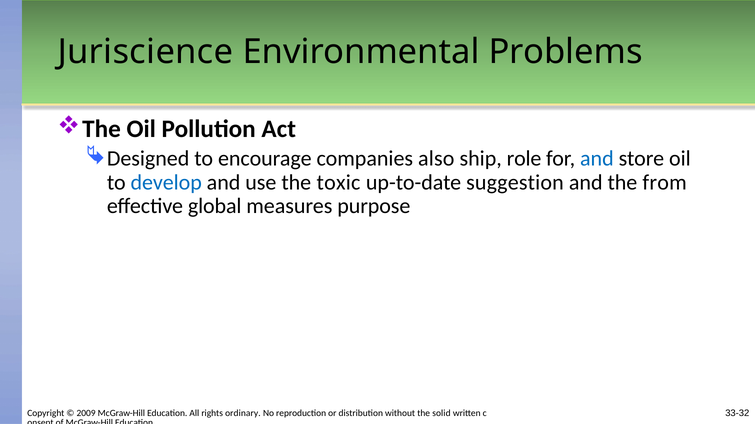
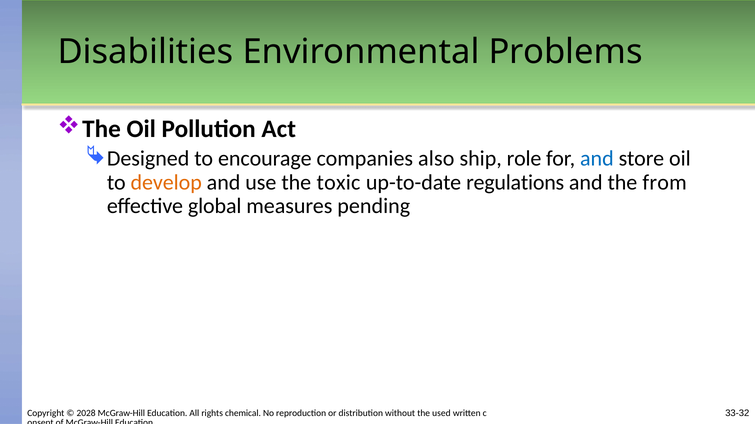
Juriscience: Juriscience -> Disabilities (146, 52)
develop colour: blue -> orange (166, 183)
suggestion: suggestion -> regulations (515, 183)
purpose: purpose -> pending (374, 206)
2009: 2009 -> 2028 (86, 414)
ordinary: ordinary -> chemical (243, 414)
solid: solid -> used (441, 414)
